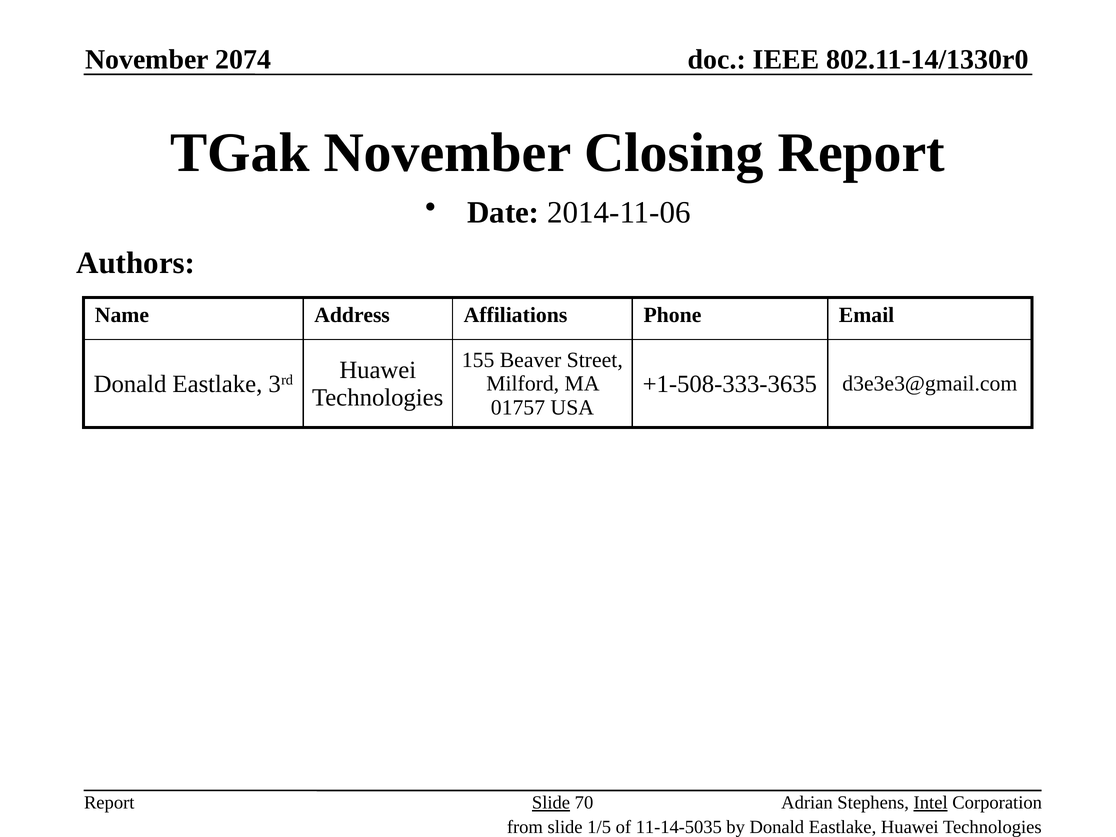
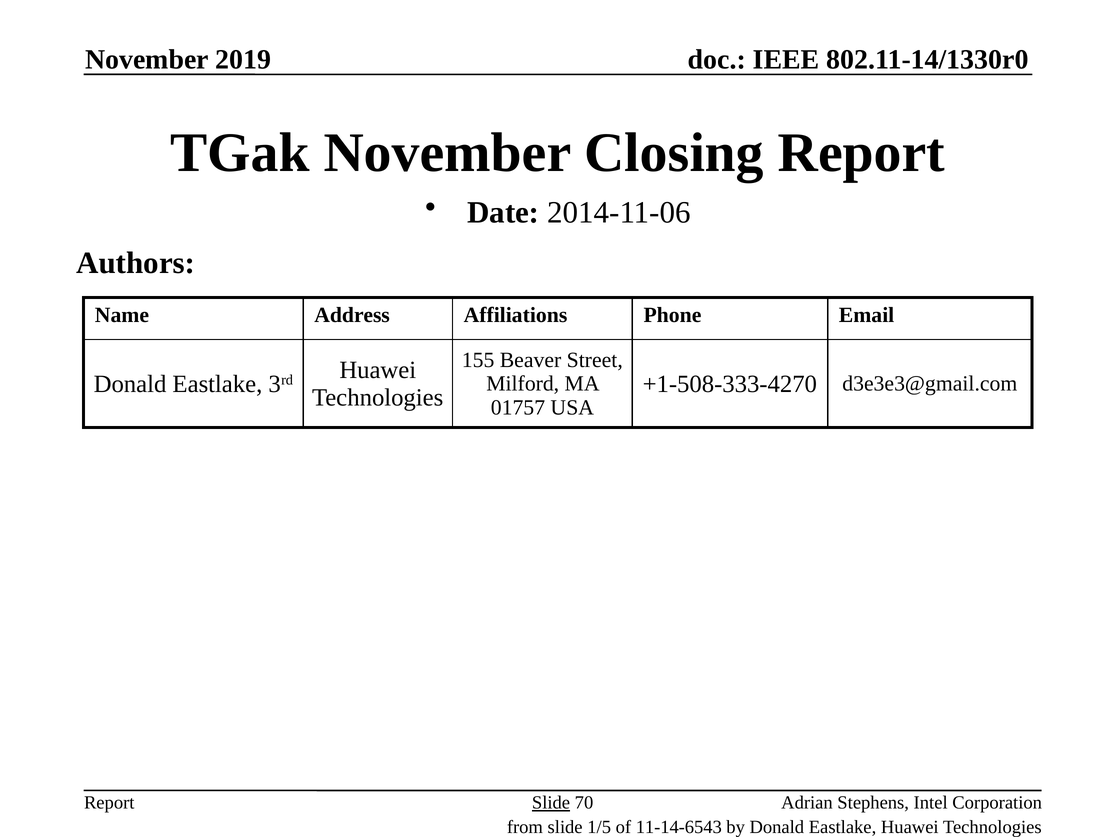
2074: 2074 -> 2019 (243, 60)
+1-508-333-3635: +1-508-333-3635 -> +1-508-333-4270 (730, 384)
Intel underline: present -> none (931, 803)
11-14-5035: 11-14-5035 -> 11-14-6543 (679, 827)
